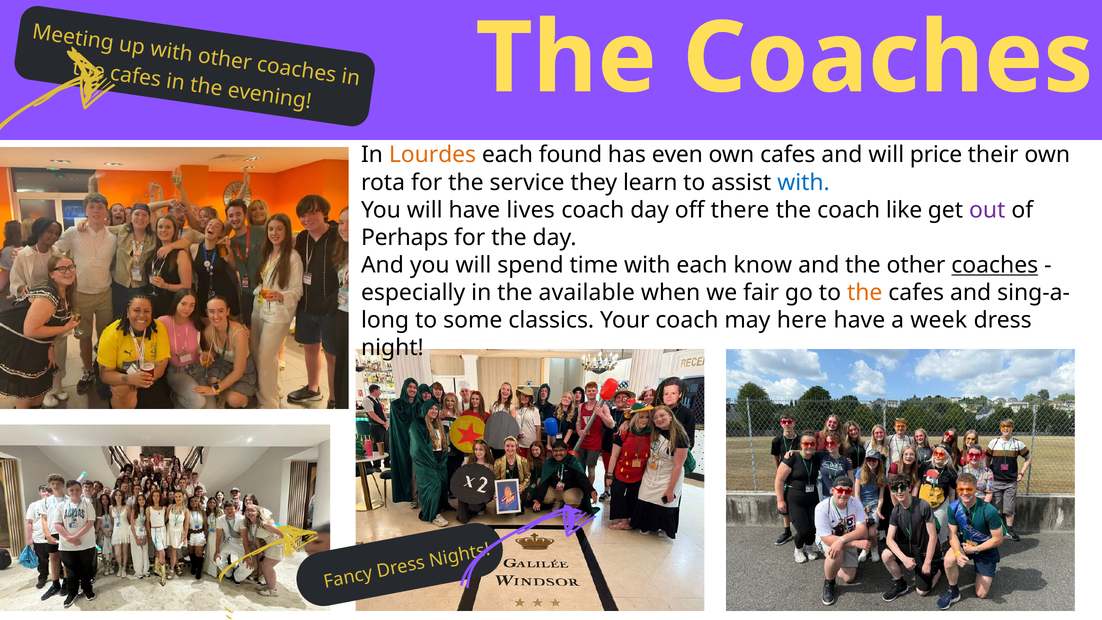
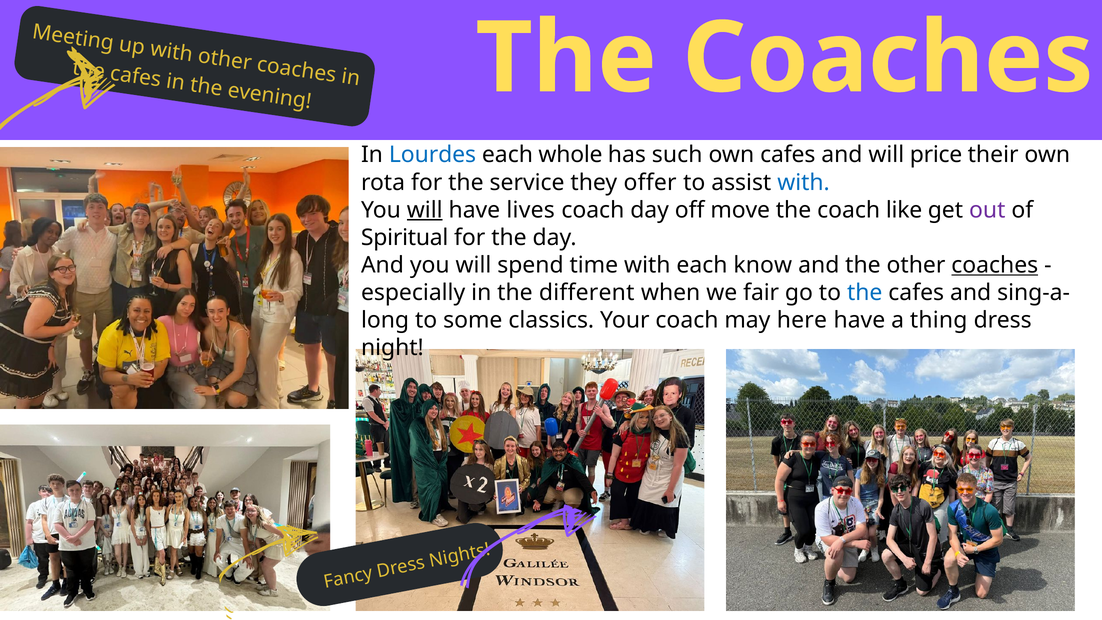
Lourdes colour: orange -> blue (433, 155)
found: found -> whole (571, 155)
even: even -> such (677, 155)
learn: learn -> offer (650, 182)
will underline: none -> present (425, 210)
there: there -> move (740, 210)
Perhaps: Perhaps -> Spiritual (405, 238)
available: available -> different (587, 293)
the colour: orange -> blue (865, 293)
week: week -> thing (939, 320)
